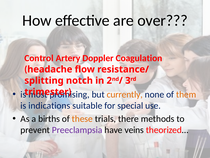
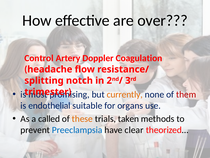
them colour: orange -> red (186, 94)
indications: indications -> endothelial (49, 105)
special: special -> organs (130, 105)
births: births -> called (49, 118)
there: there -> taken (128, 118)
Preeclampsia colour: purple -> blue (77, 130)
veins: veins -> clear (134, 130)
